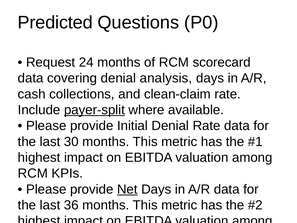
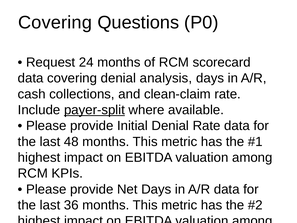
Predicted: Predicted -> Covering (55, 23)
30: 30 -> 48 (71, 142)
Net underline: present -> none (127, 189)
